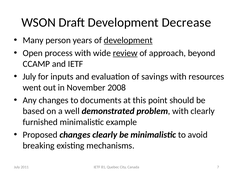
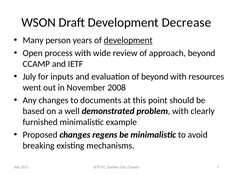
review underline: present -> none (125, 53)
of savings: savings -> beyond (155, 77)
changes clearly: clearly -> regens (105, 135)
